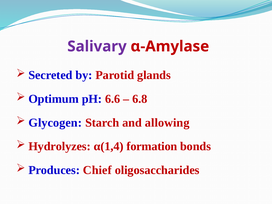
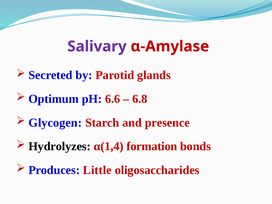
allowing: allowing -> presence (167, 123)
Hydrolyzes colour: red -> black (60, 146)
Chief: Chief -> Little (97, 170)
